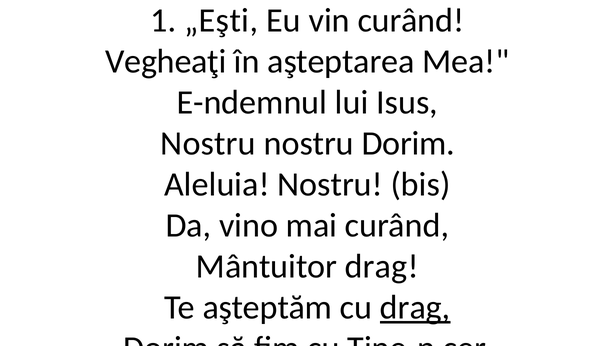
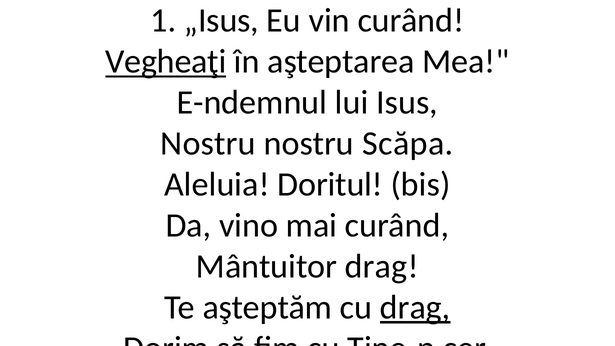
„Eşti: „Eşti -> „Isus (221, 21)
Vegheaţi underline: none -> present (166, 62)
nostru Dorim: Dorim -> Scăpa (408, 144)
Aleluia Nostru: Nostru -> Doritul (330, 185)
